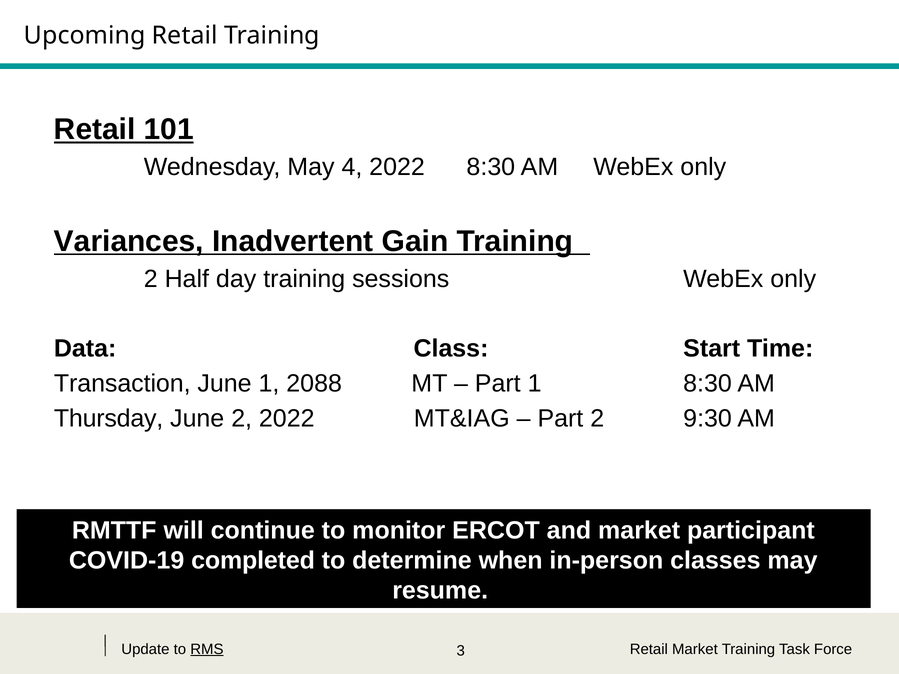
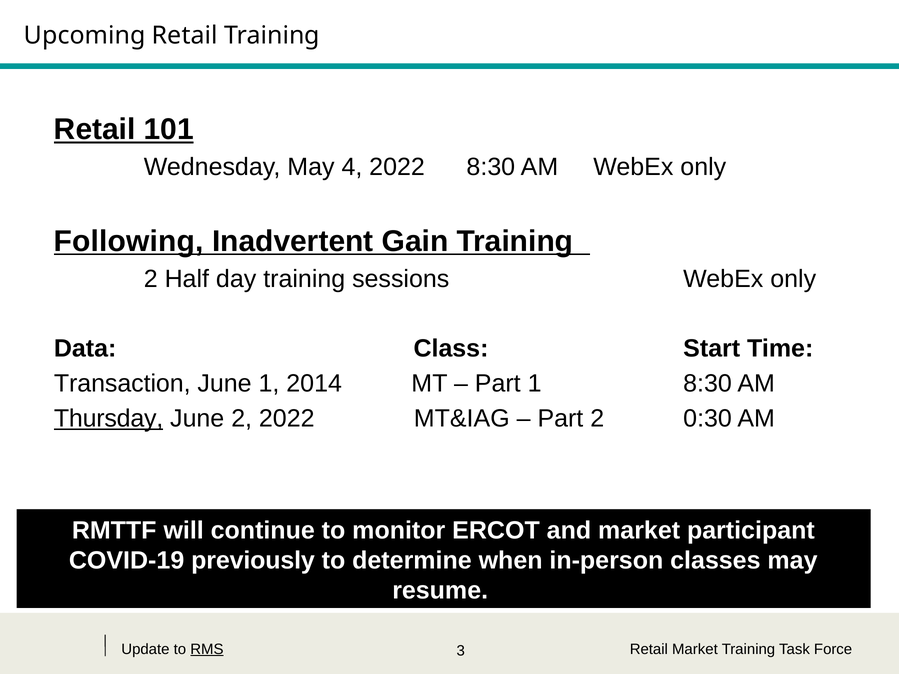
Variances: Variances -> Following (129, 241)
2088: 2088 -> 2014 (314, 384)
Thursday underline: none -> present (109, 419)
9:30: 9:30 -> 0:30 (708, 419)
completed: completed -> previously (253, 561)
